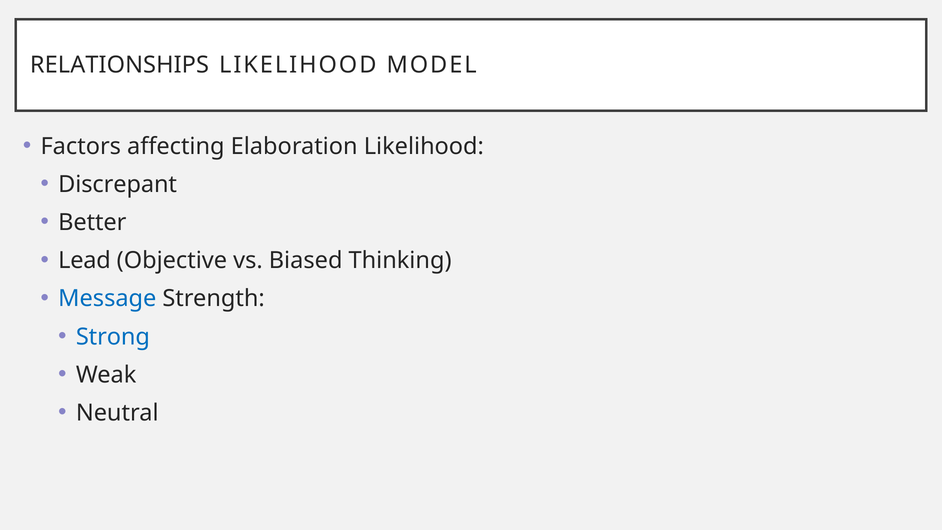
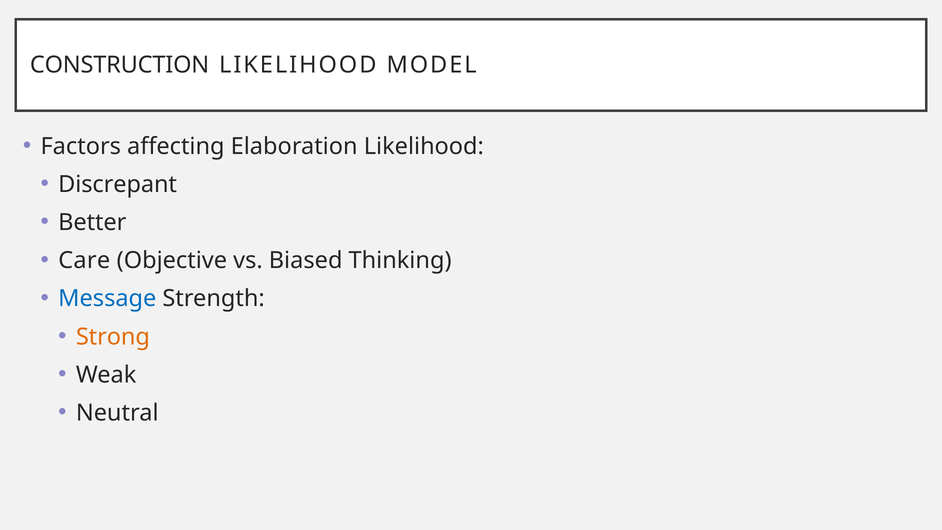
RELATIONSHIPS: RELATIONSHIPS -> CONSTRUCTION (120, 65)
Lead: Lead -> Care (84, 260)
Strong colour: blue -> orange (113, 337)
